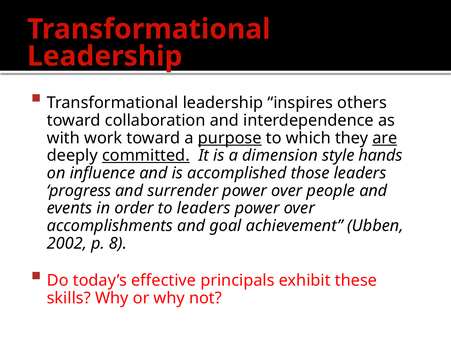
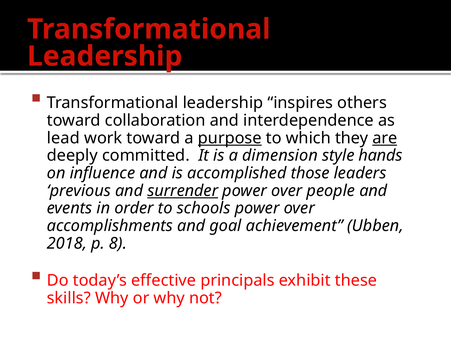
with: with -> lead (63, 138)
committed underline: present -> none (146, 156)
progress: progress -> previous (79, 191)
surrender underline: none -> present (183, 191)
to leaders: leaders -> schools (204, 208)
2002: 2002 -> 2018 (67, 244)
